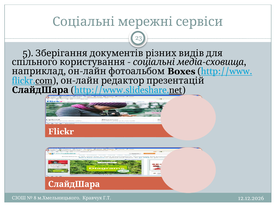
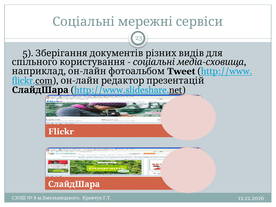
Boxes: Boxes -> Tweet (181, 71)
